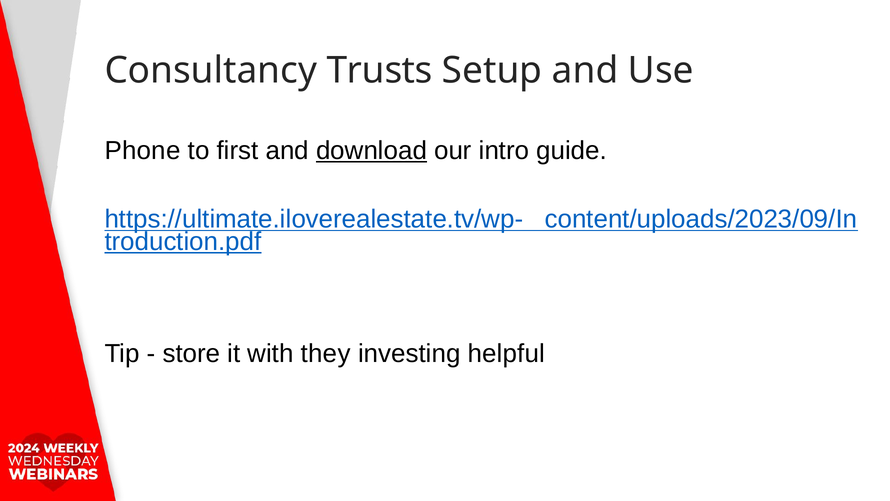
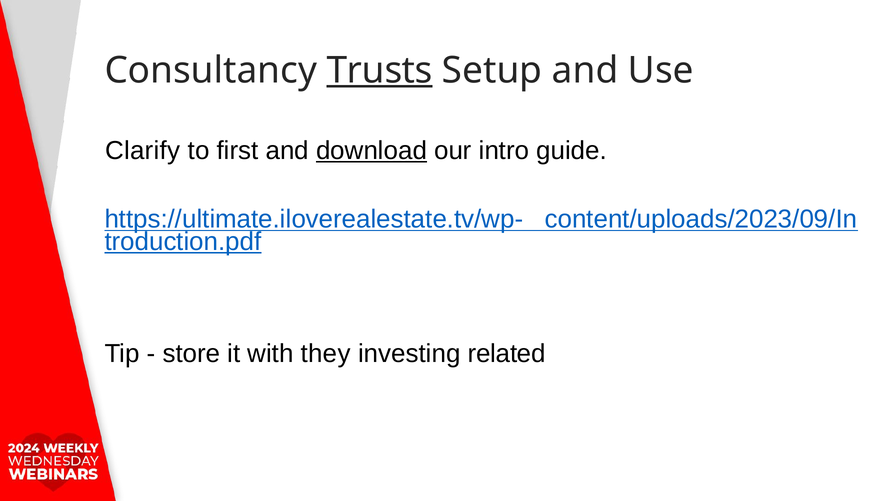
Trusts underline: none -> present (380, 70)
Phone: Phone -> Clarify (143, 150)
helpful: helpful -> related (507, 353)
